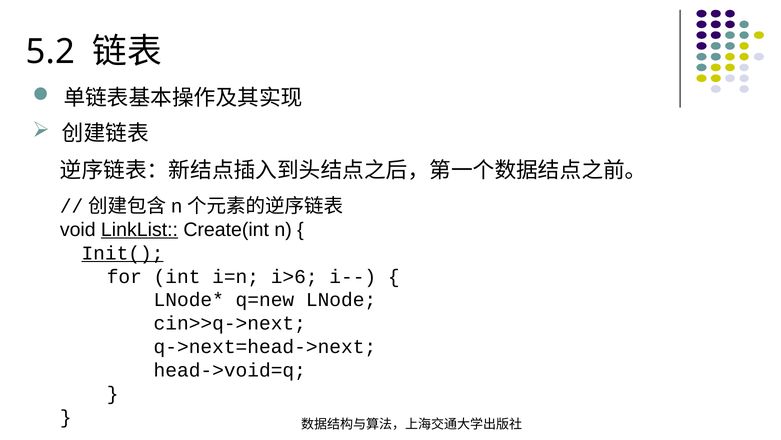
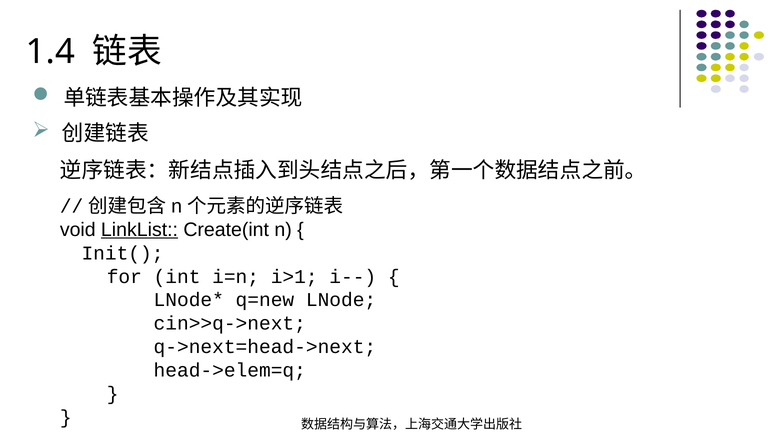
5.2: 5.2 -> 1.4 (50, 51)
Init( underline: present -> none (123, 253)
i>6: i>6 -> i>1 (294, 276)
head->void=q: head->void=q -> head->elem=q (230, 370)
